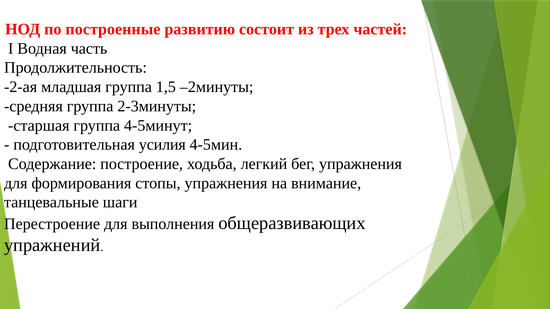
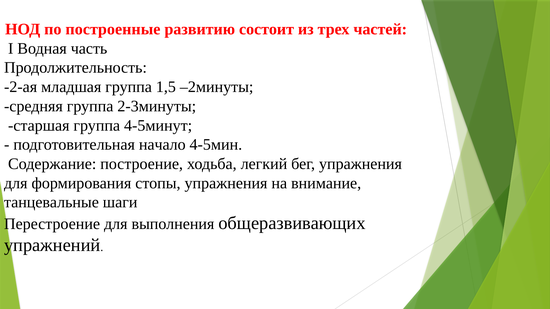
усилия: усилия -> начало (162, 145)
